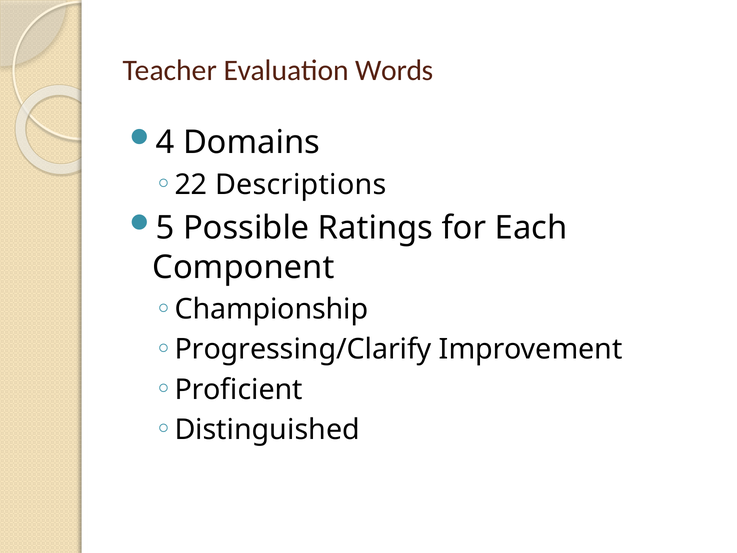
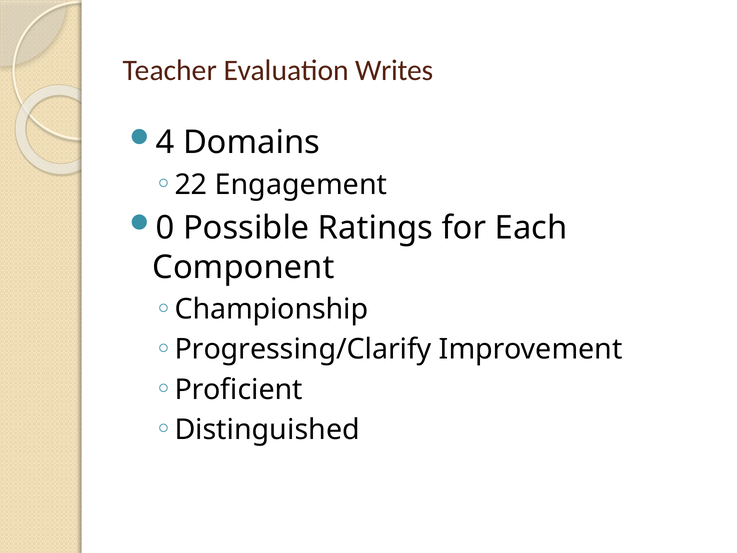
Words: Words -> Writes (394, 70)
Descriptions: Descriptions -> Engagement (301, 184)
5: 5 -> 0 (165, 228)
